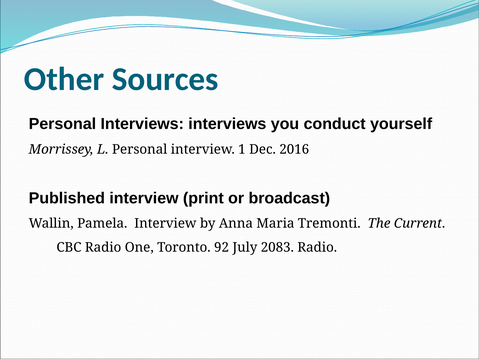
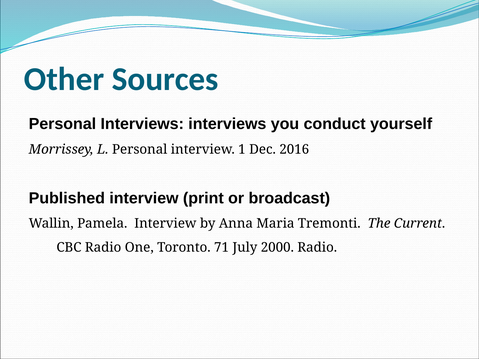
92: 92 -> 71 (222, 248)
2083: 2083 -> 2000 (277, 248)
